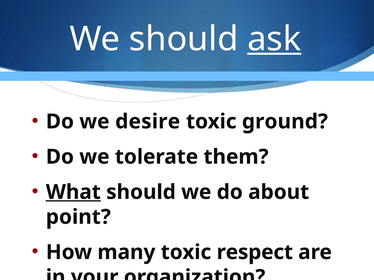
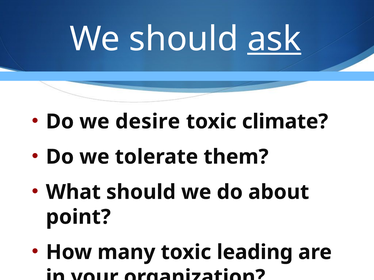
ground: ground -> climate (285, 122)
What underline: present -> none (73, 192)
respect: respect -> leading (255, 253)
